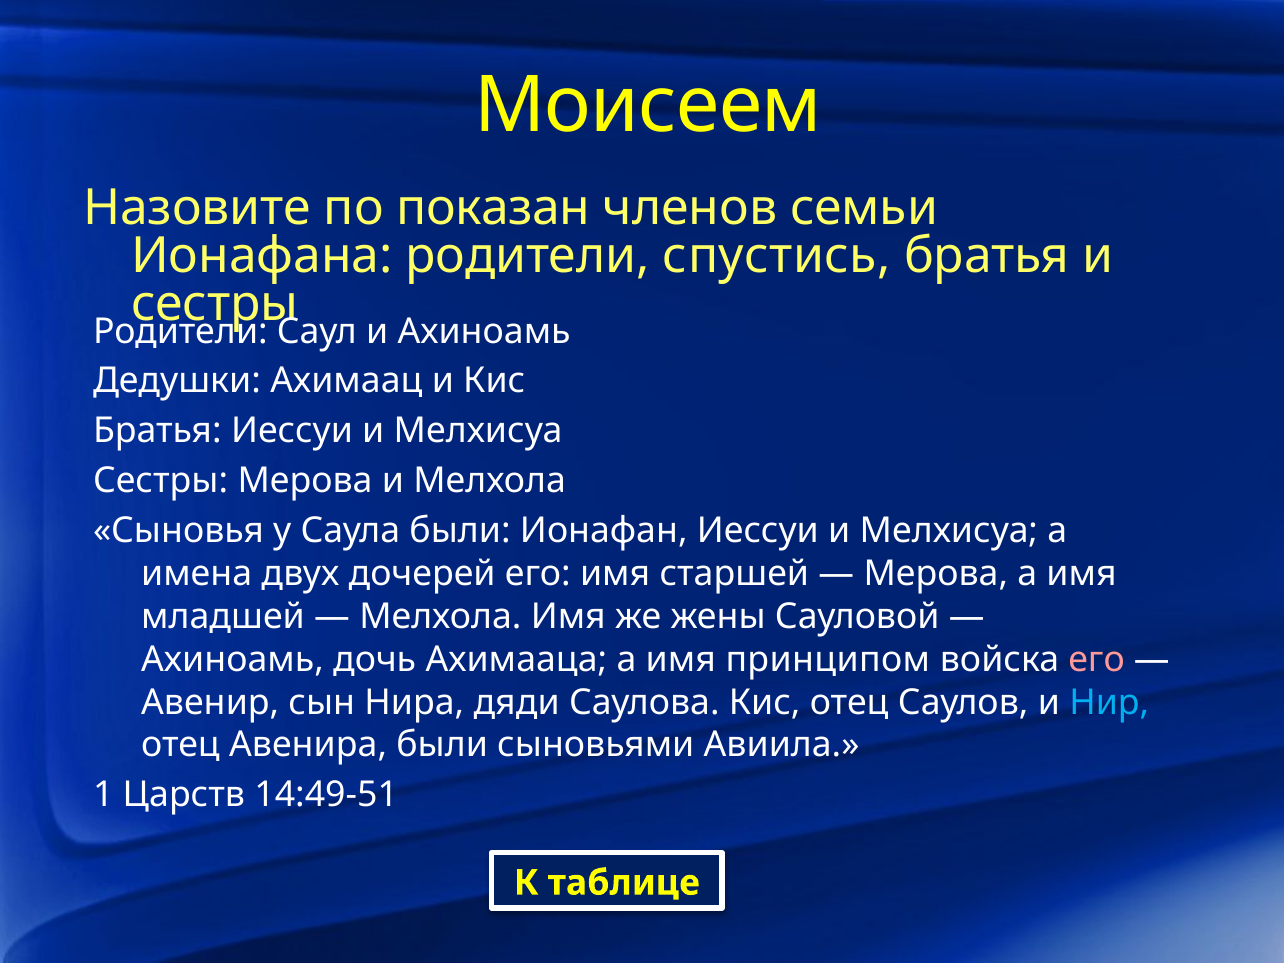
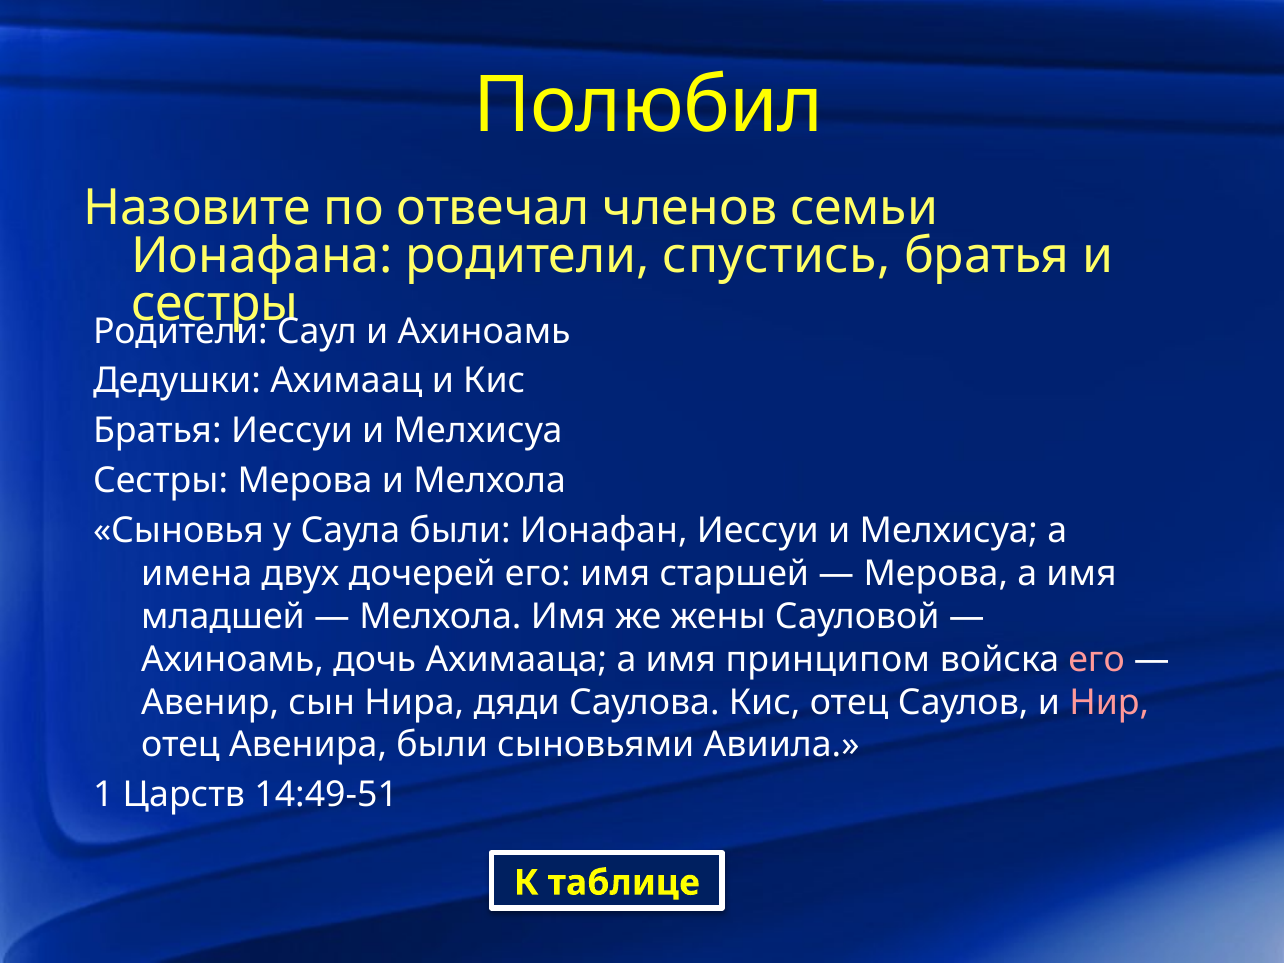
Моисеем: Моисеем -> Полюбил (648, 106)
показан: показан -> отвечал (493, 208)
Нир colour: light blue -> pink (1109, 702)
